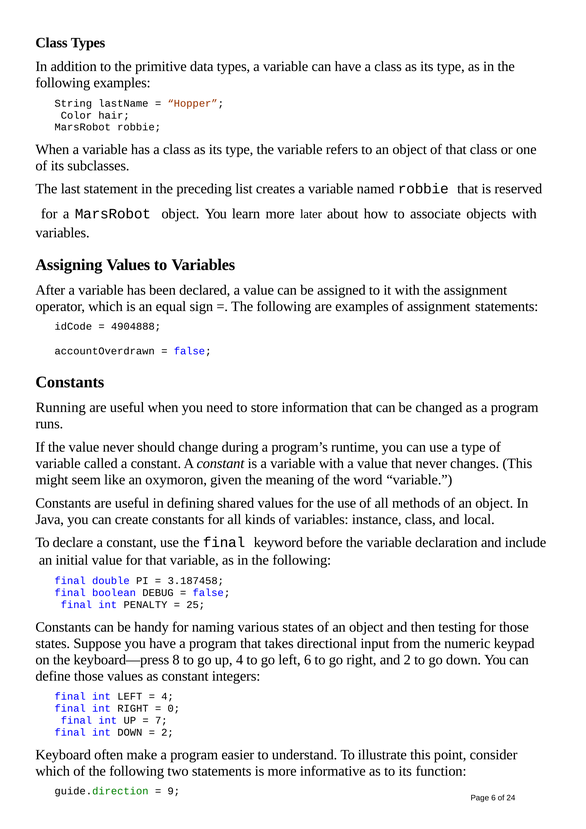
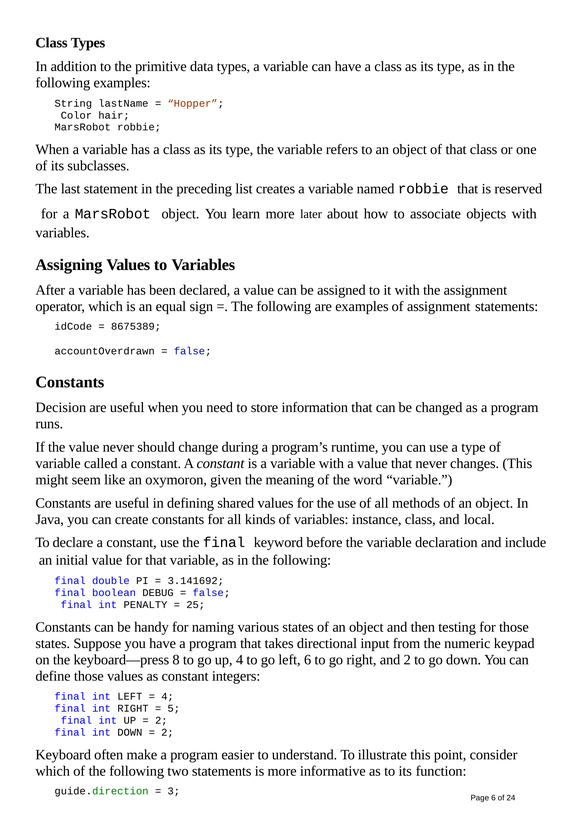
4904888: 4904888 -> 8675389 (136, 326)
Running: Running -> Decision (61, 408)
3.187458: 3.187458 -> 3.141692 (196, 581)
0: 0 -> 5 (174, 709)
7: 7 -> 2 (161, 721)
9: 9 -> 3 (174, 791)
